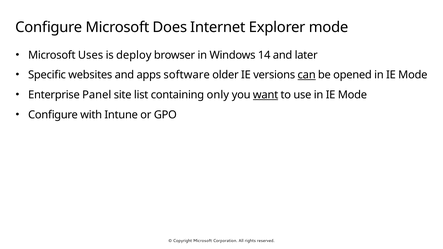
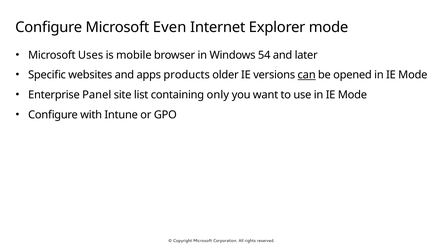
Does: Does -> Even (170, 27)
deploy: deploy -> mobile (134, 55)
14: 14 -> 54 (264, 55)
software: software -> products (187, 75)
want underline: present -> none (266, 95)
